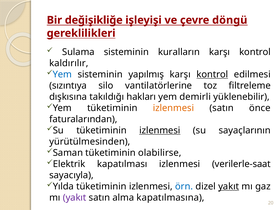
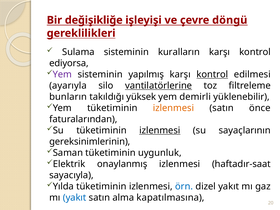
kaldırılır: kaldırılır -> ediyorsa (69, 63)
Yem colour: blue -> purple (62, 74)
sızıntıya: sızıntıya -> ayarıyla (68, 86)
vantilatörlerine underline: none -> present (159, 86)
dışkısına: dışkısına -> bunların (68, 97)
hakları: hakları -> yüksek (141, 97)
yürütülmesinden: yürütülmesinden -> gereksinimlerinin (90, 142)
olabilirse: olabilirse -> uygunluk (160, 153)
kapatılması: kapatılması -> onaylanmış (122, 164)
verilerle-saat: verilerle-saat -> haftadır-saat (241, 164)
yakıt underline: present -> none (229, 186)
yakıt colour: purple -> blue (75, 198)
